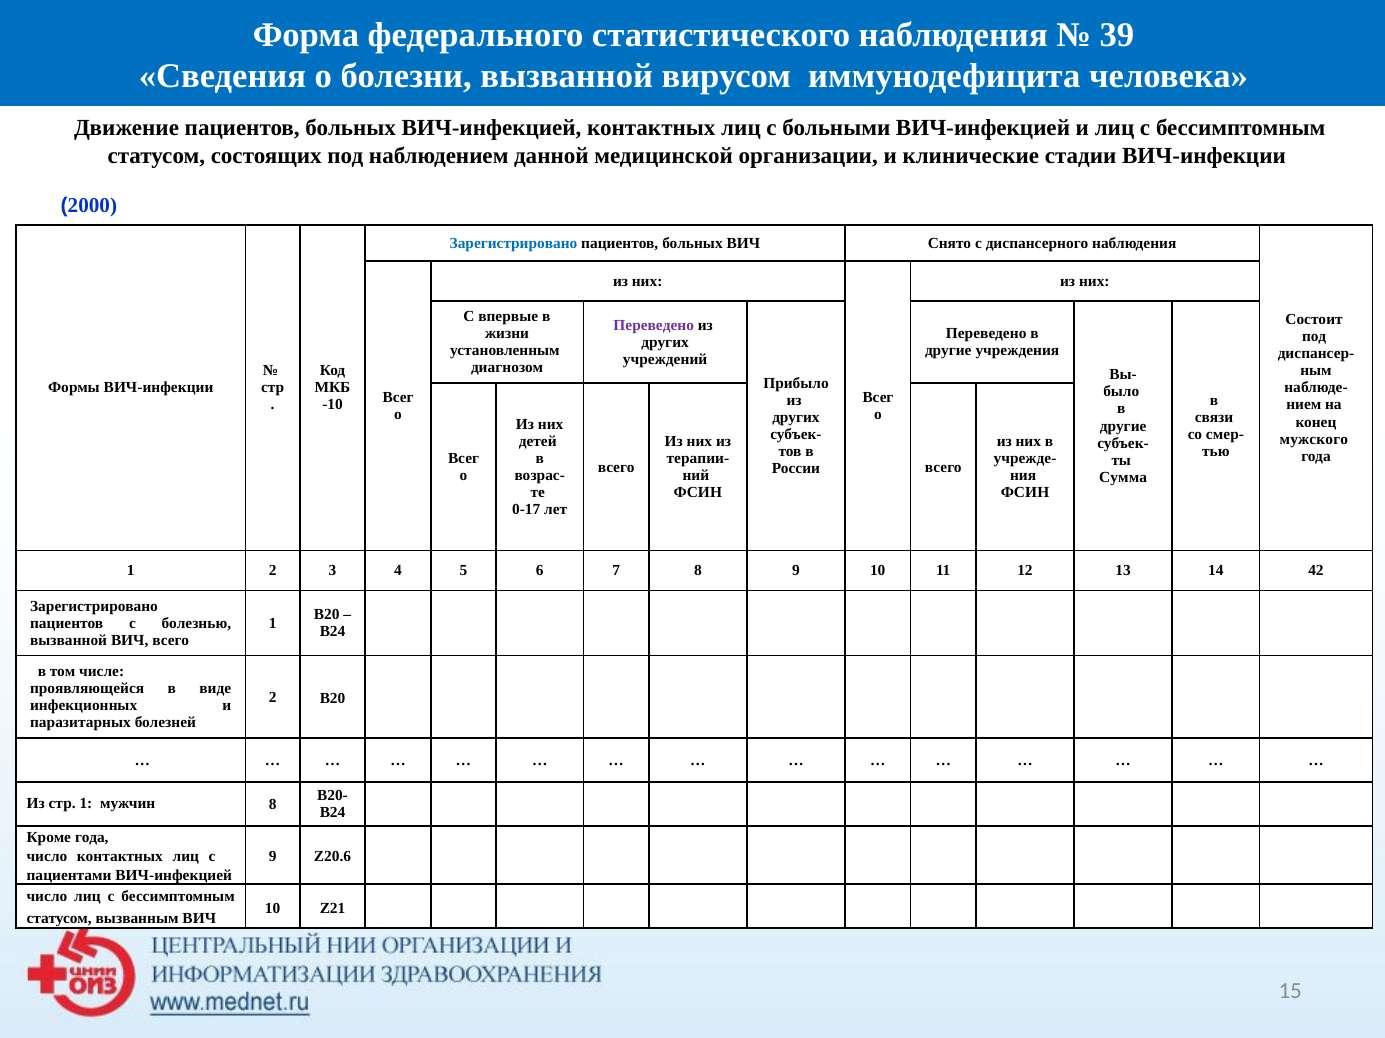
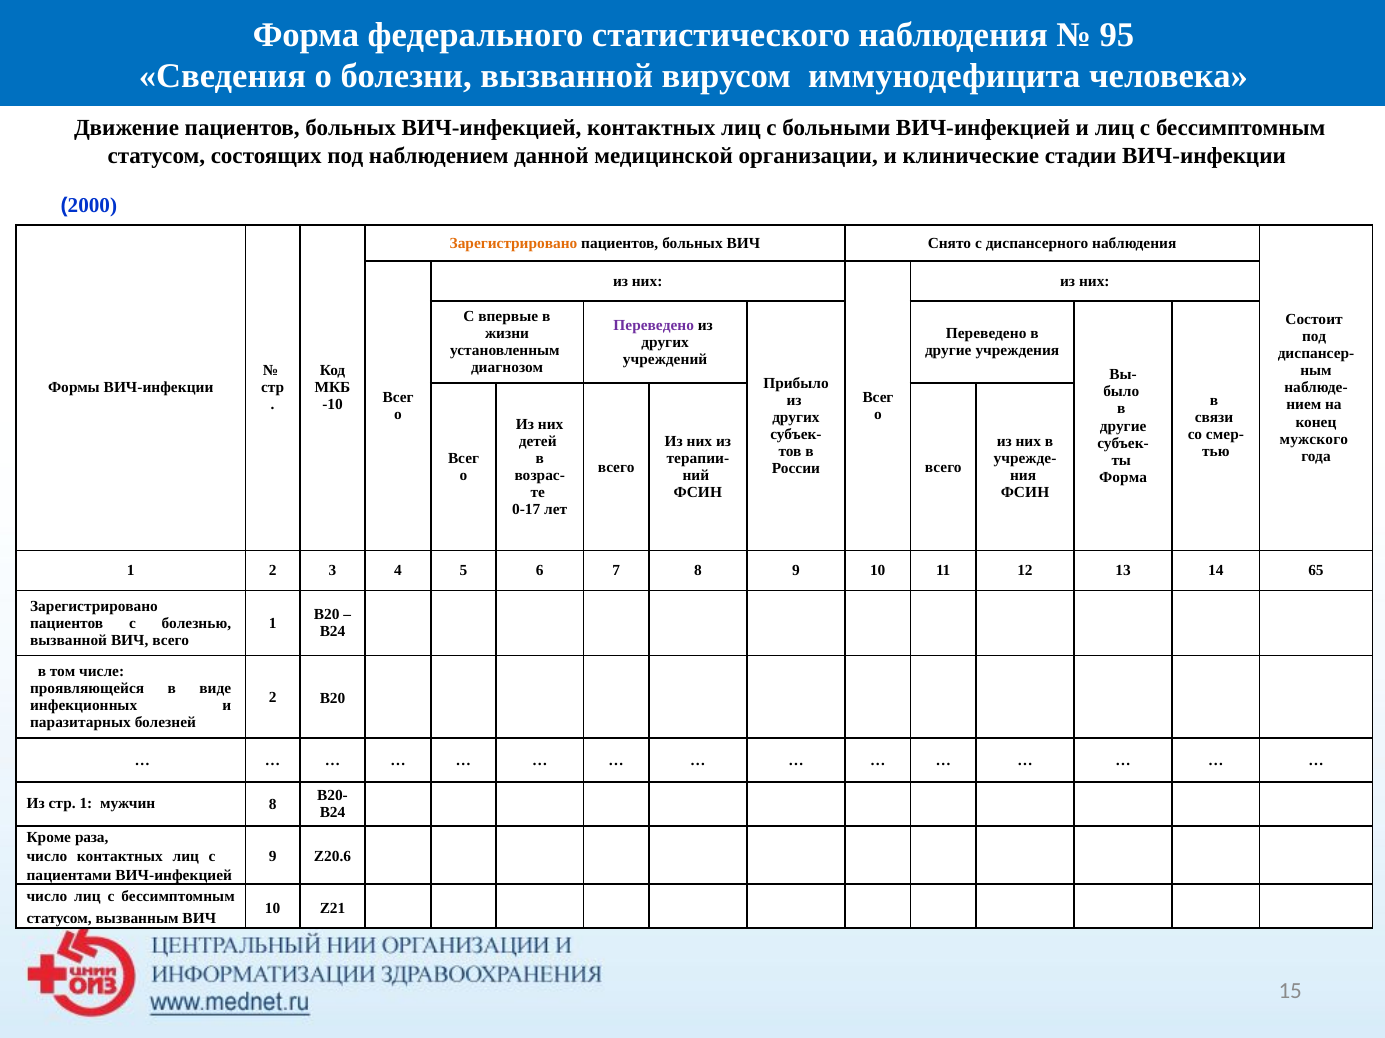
39: 39 -> 95 (1117, 35)
Зарегистрировано colour: blue -> orange (513, 243)
Сумма: Сумма -> Форма (1123, 477)
42: 42 -> 65 (1316, 571)
Кроме года: года -> раза (92, 838)
